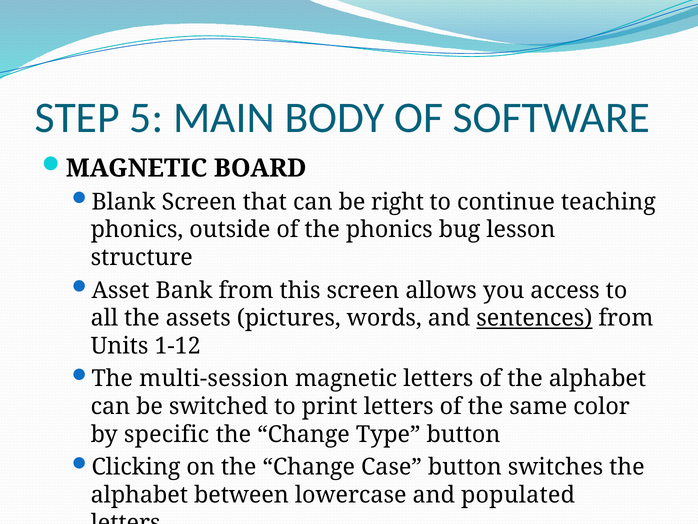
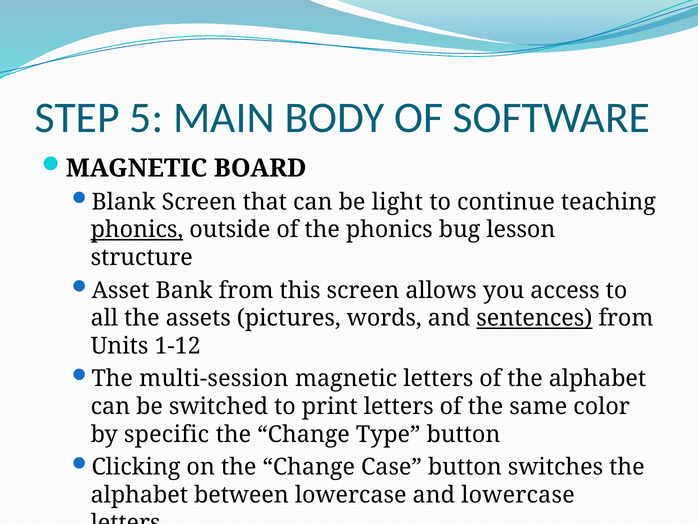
right: right -> light (397, 202)
phonics underline: none -> present (137, 230)
and populated: populated -> lowercase (518, 495)
